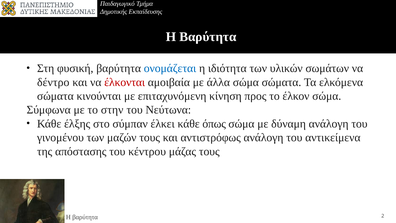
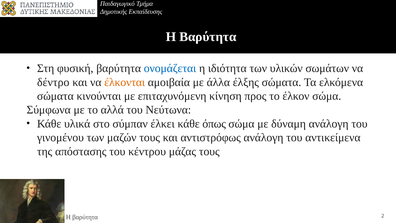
έλκονται colour: red -> orange (125, 82)
άλλα σώμα: σώμα -> έλξης (246, 82)
στην: στην -> αλλά (112, 110)
έλξης: έλξης -> υλικά (77, 124)
